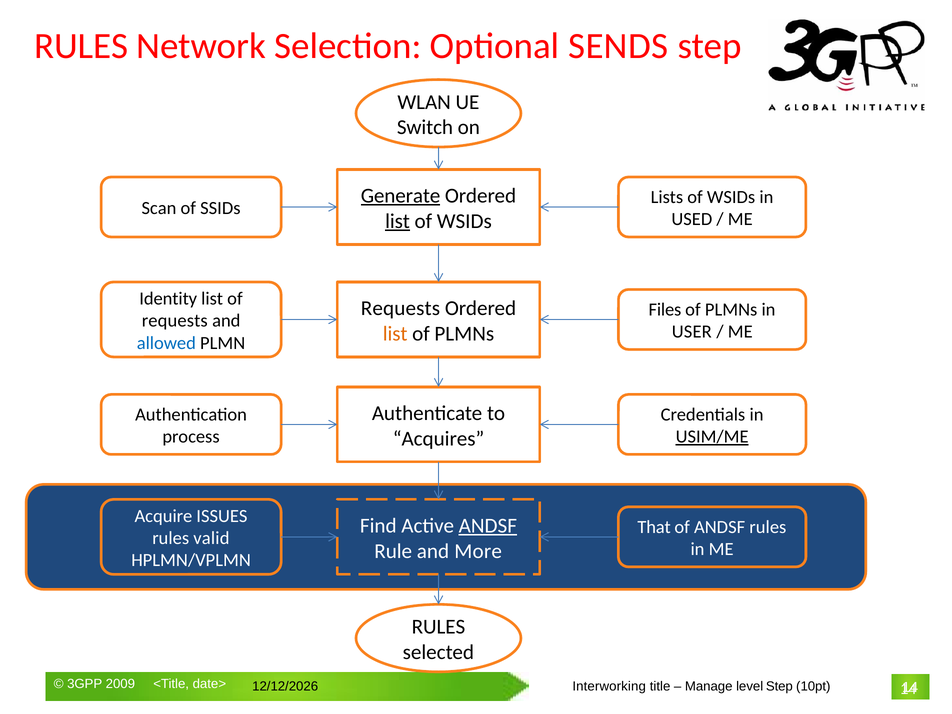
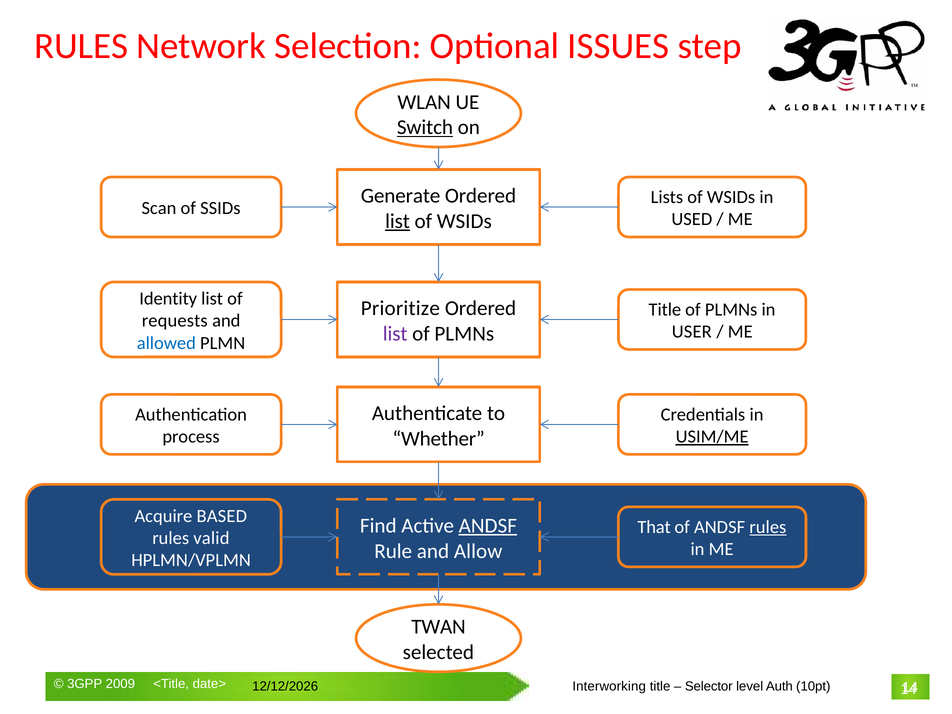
SENDS: SENDS -> ISSUES (618, 46)
Switch underline: none -> present (425, 127)
Generate underline: present -> none (401, 196)
Requests: Requests -> Prioritize (400, 308)
Files: Files -> Title (665, 310)
list colour: orange -> purple (395, 334)
Acquires: Acquires -> Whether (439, 439)
ISSUES: ISSUES -> BASED (222, 516)
rules underline: none -> present (768, 527)
More: More -> Allow (478, 551)
RULES: RULES -> TWAN (439, 627)
Manage: Manage -> Selector (709, 686)
level Step: Step -> Auth (779, 686)
